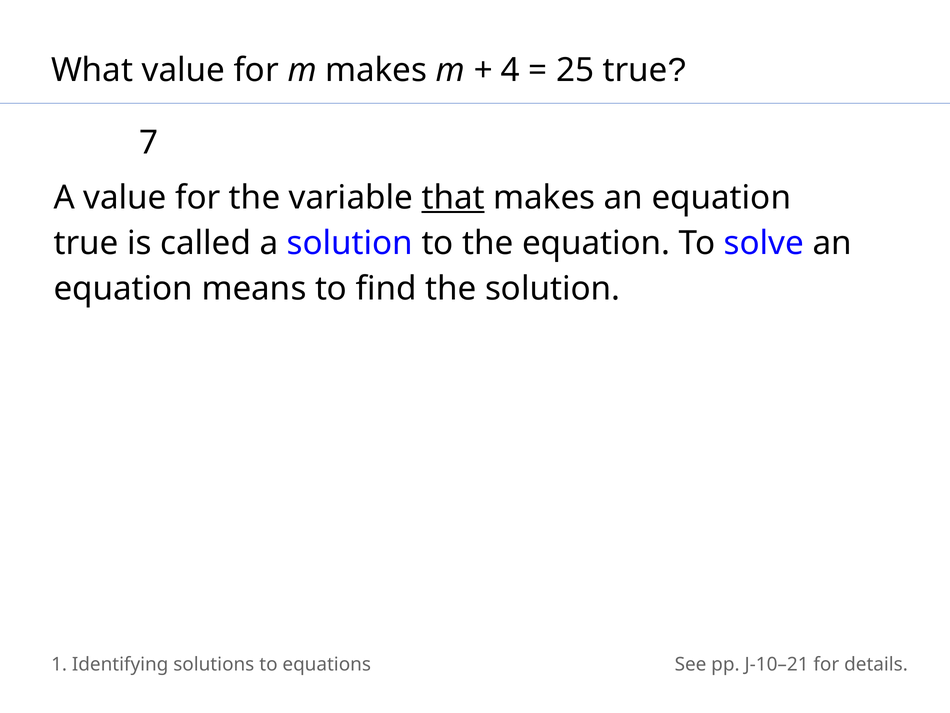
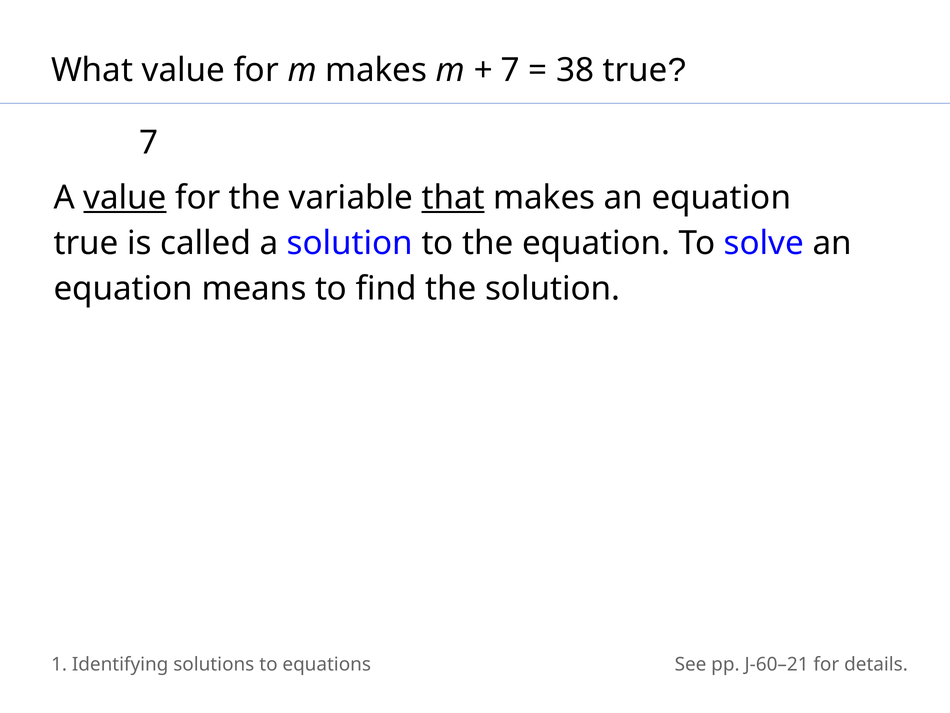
4: 4 -> 7 (510, 70)
25: 25 -> 38 (575, 70)
value underline: none -> present (125, 197)
J-10–21: J-10–21 -> J-60–21 (777, 664)
